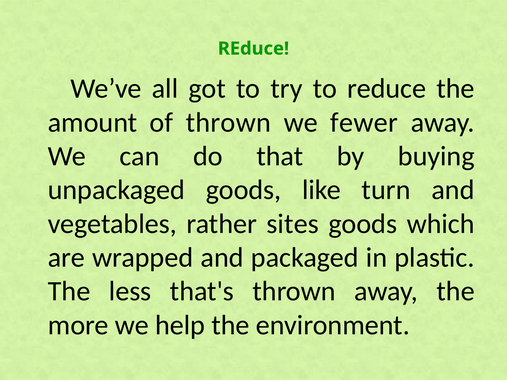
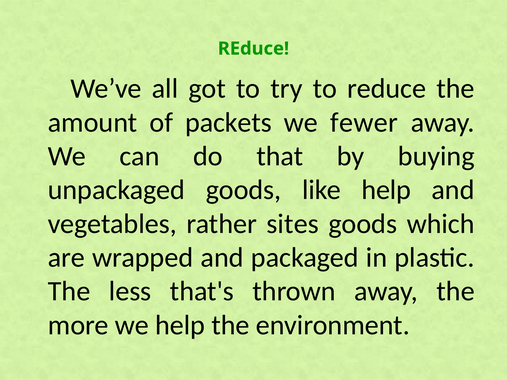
of thrown: thrown -> packets (229, 123)
like turn: turn -> help (386, 190)
